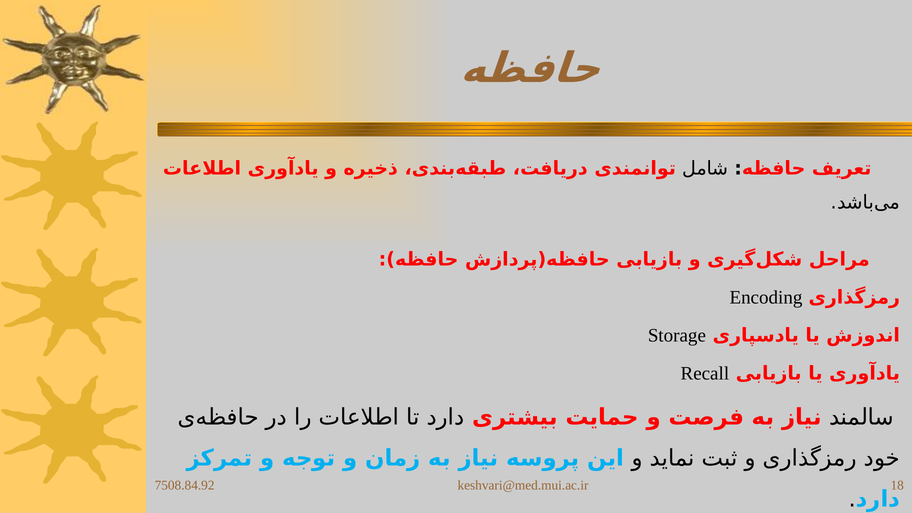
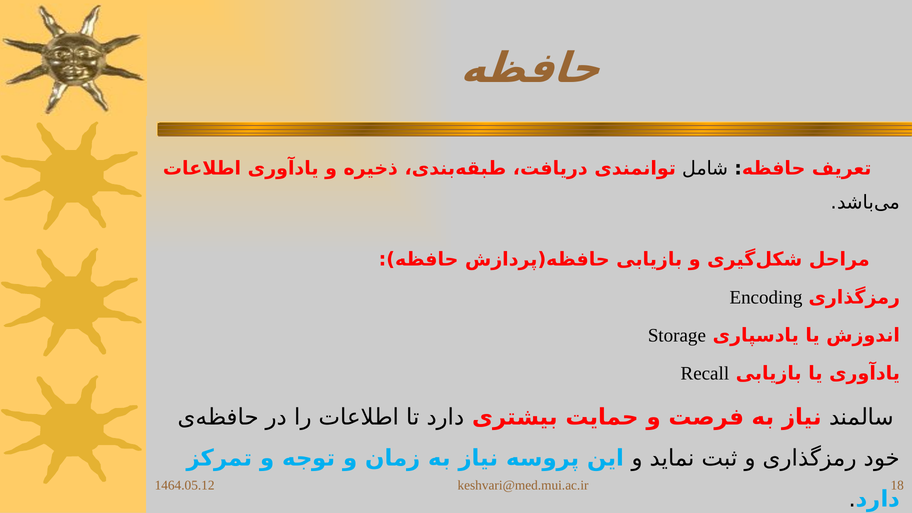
7508.84.92: 7508.84.92 -> 1464.05.12 (185, 485)
